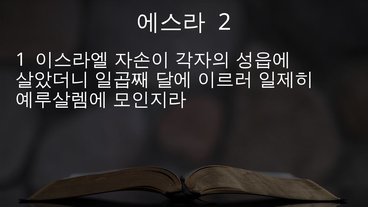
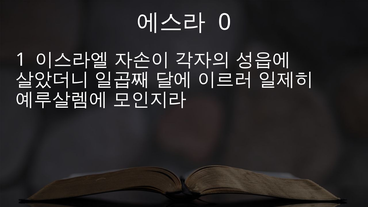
2: 2 -> 0 (225, 22)
